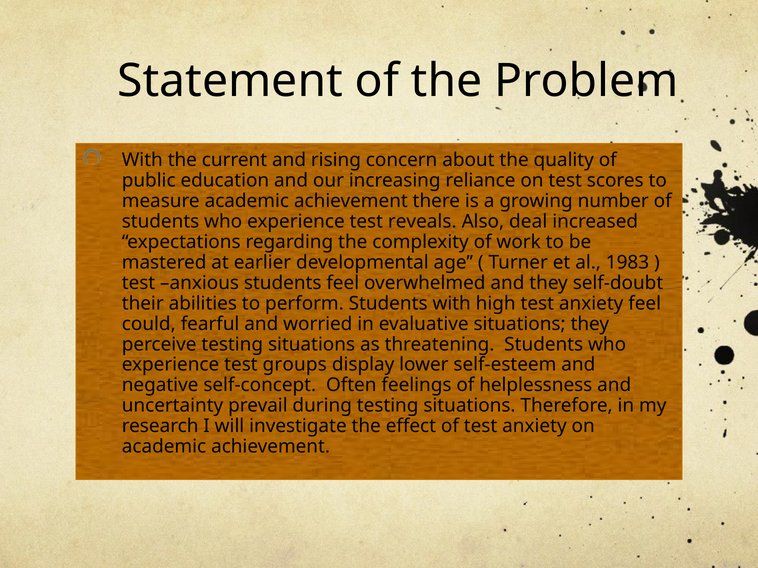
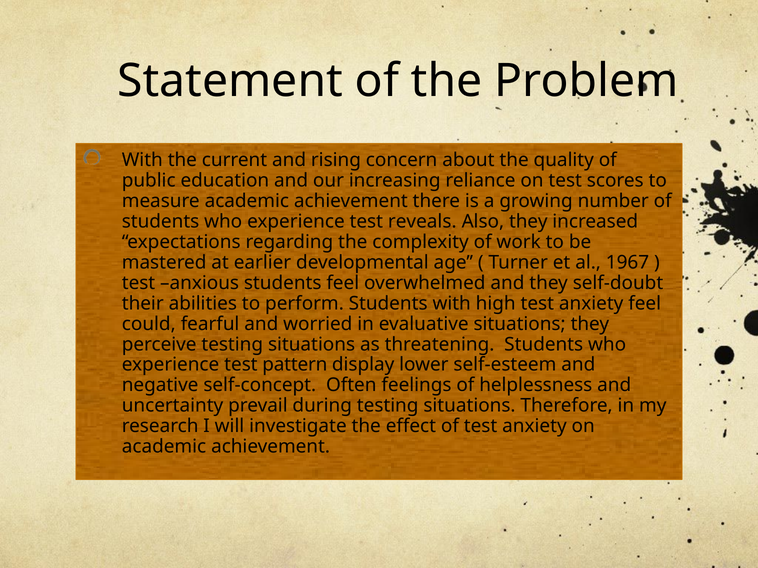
Also deal: deal -> they (528, 222)
1983: 1983 -> 1967 (627, 263)
groups: groups -> pattern (295, 365)
